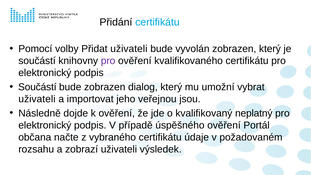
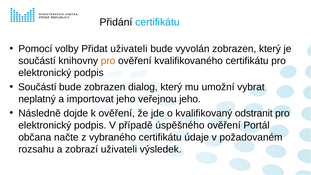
pro colour: purple -> orange (108, 61)
uživateli: uživateli -> neplatný (37, 99)
veřejnou jsou: jsou -> jeho (190, 99)
neplatný: neplatný -> odstranit (254, 113)
